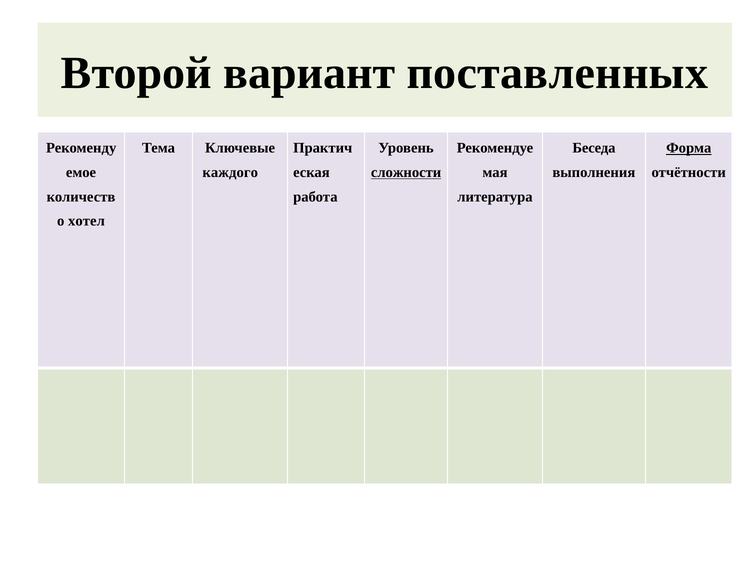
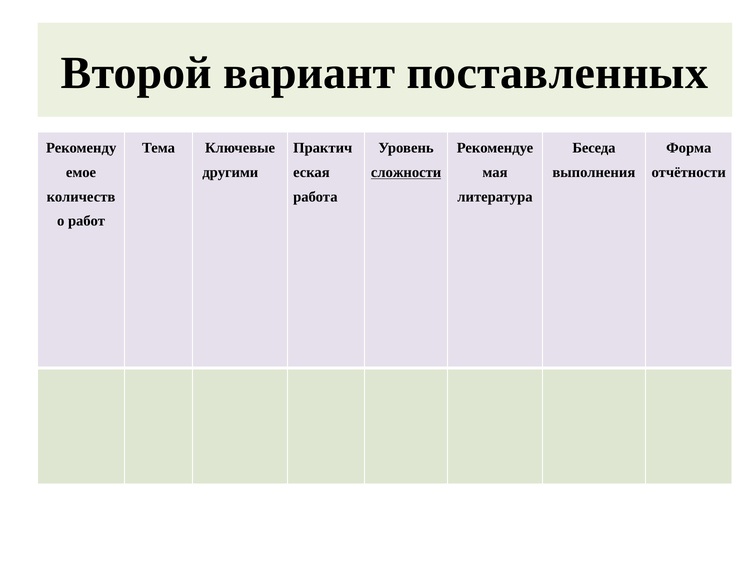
Форма underline: present -> none (689, 148)
каждого: каждого -> другими (230, 172)
хотел: хотел -> работ (87, 221)
